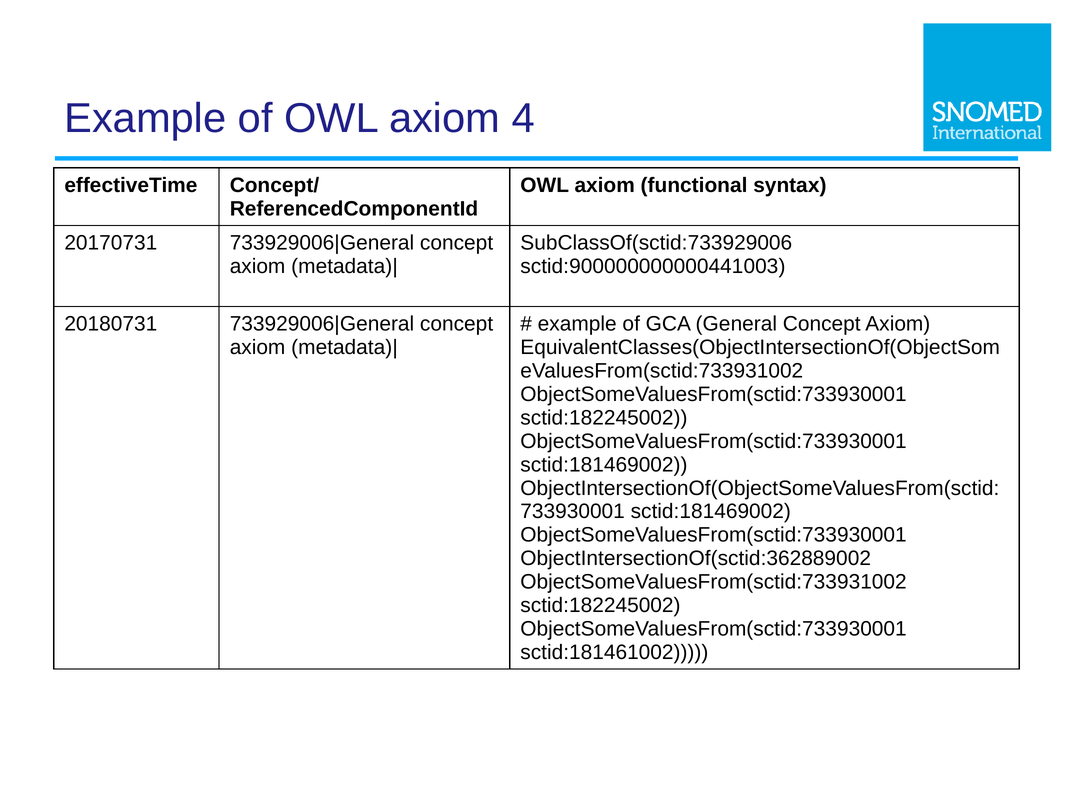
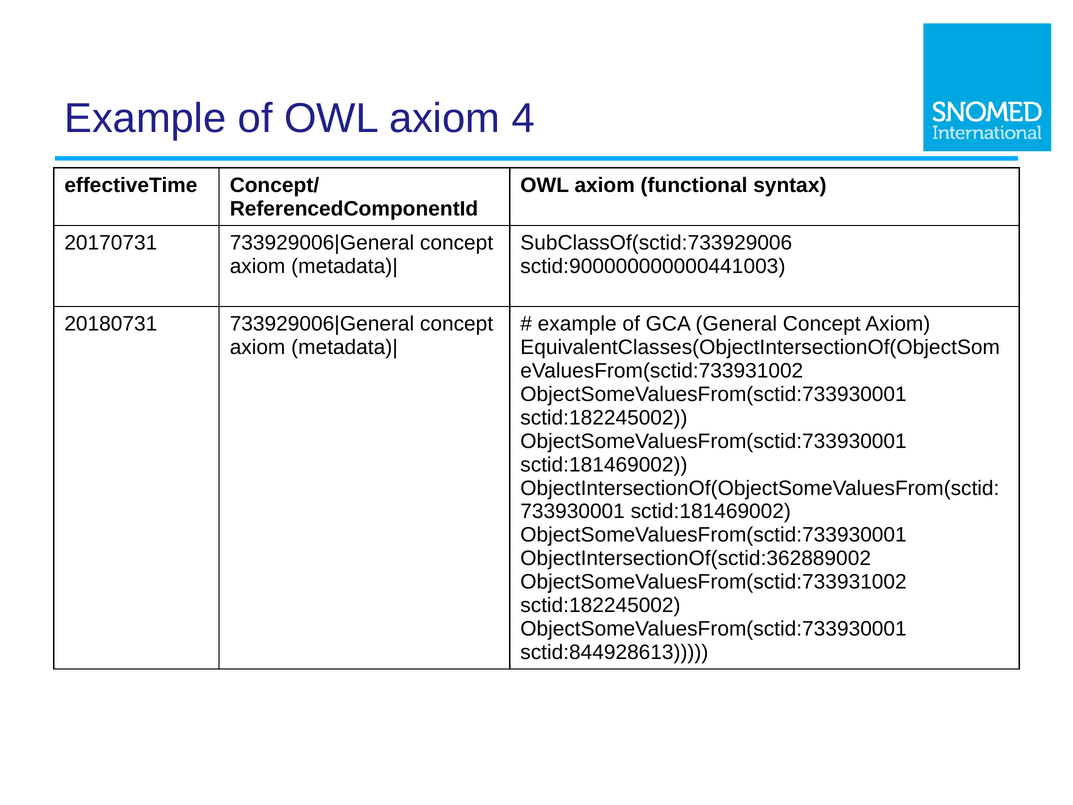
sctid:181461002: sctid:181461002 -> sctid:844928613 (614, 652)
